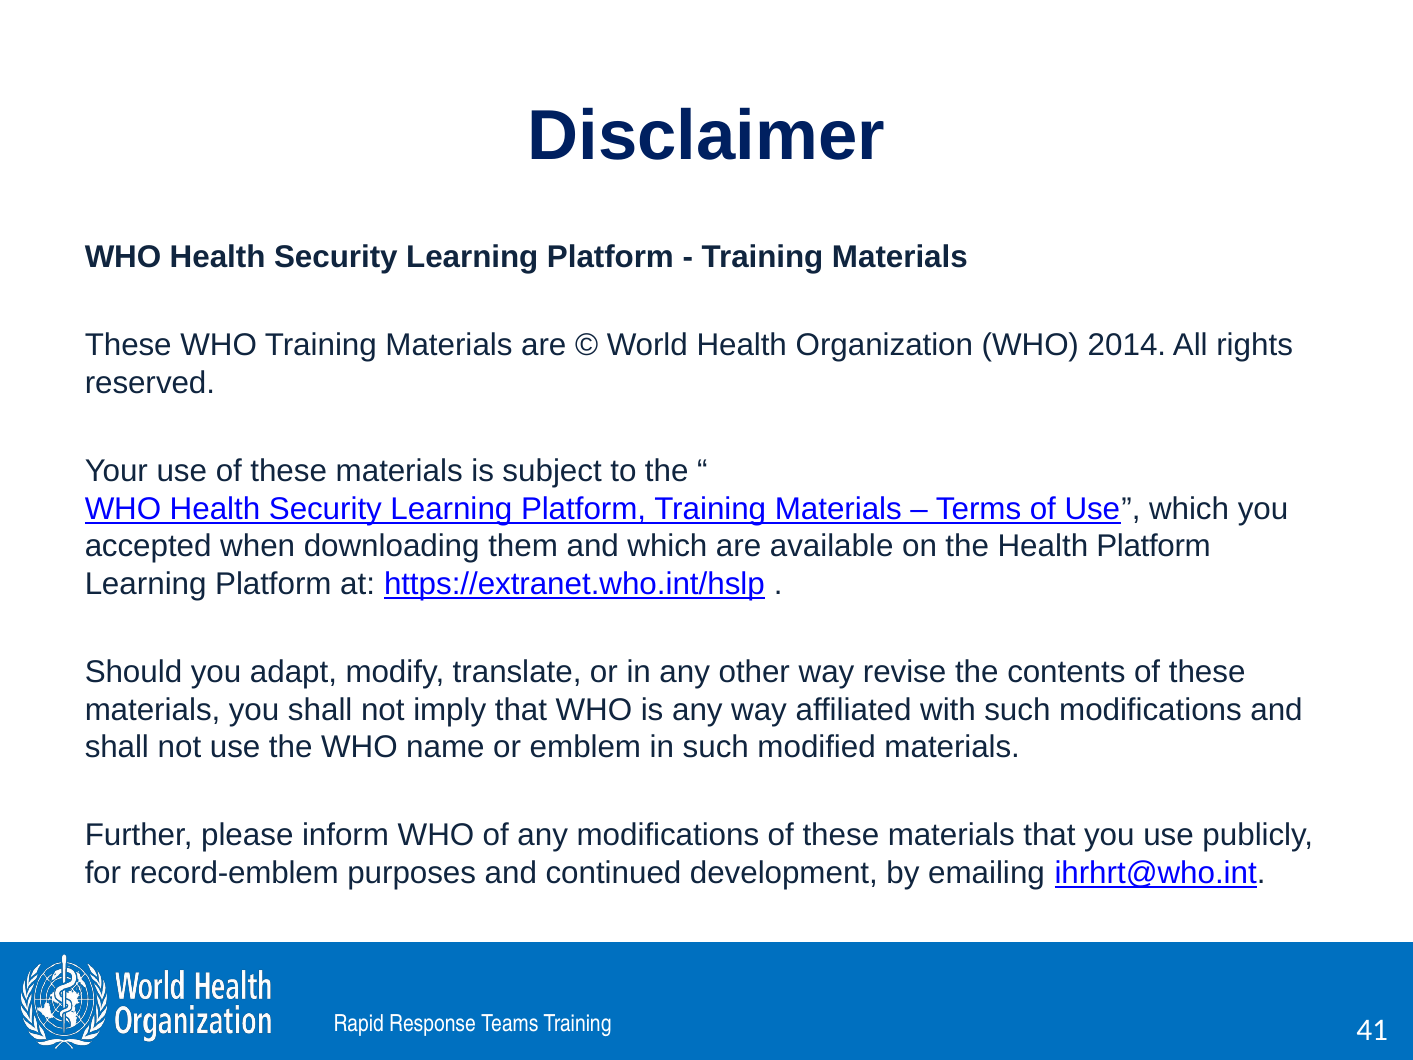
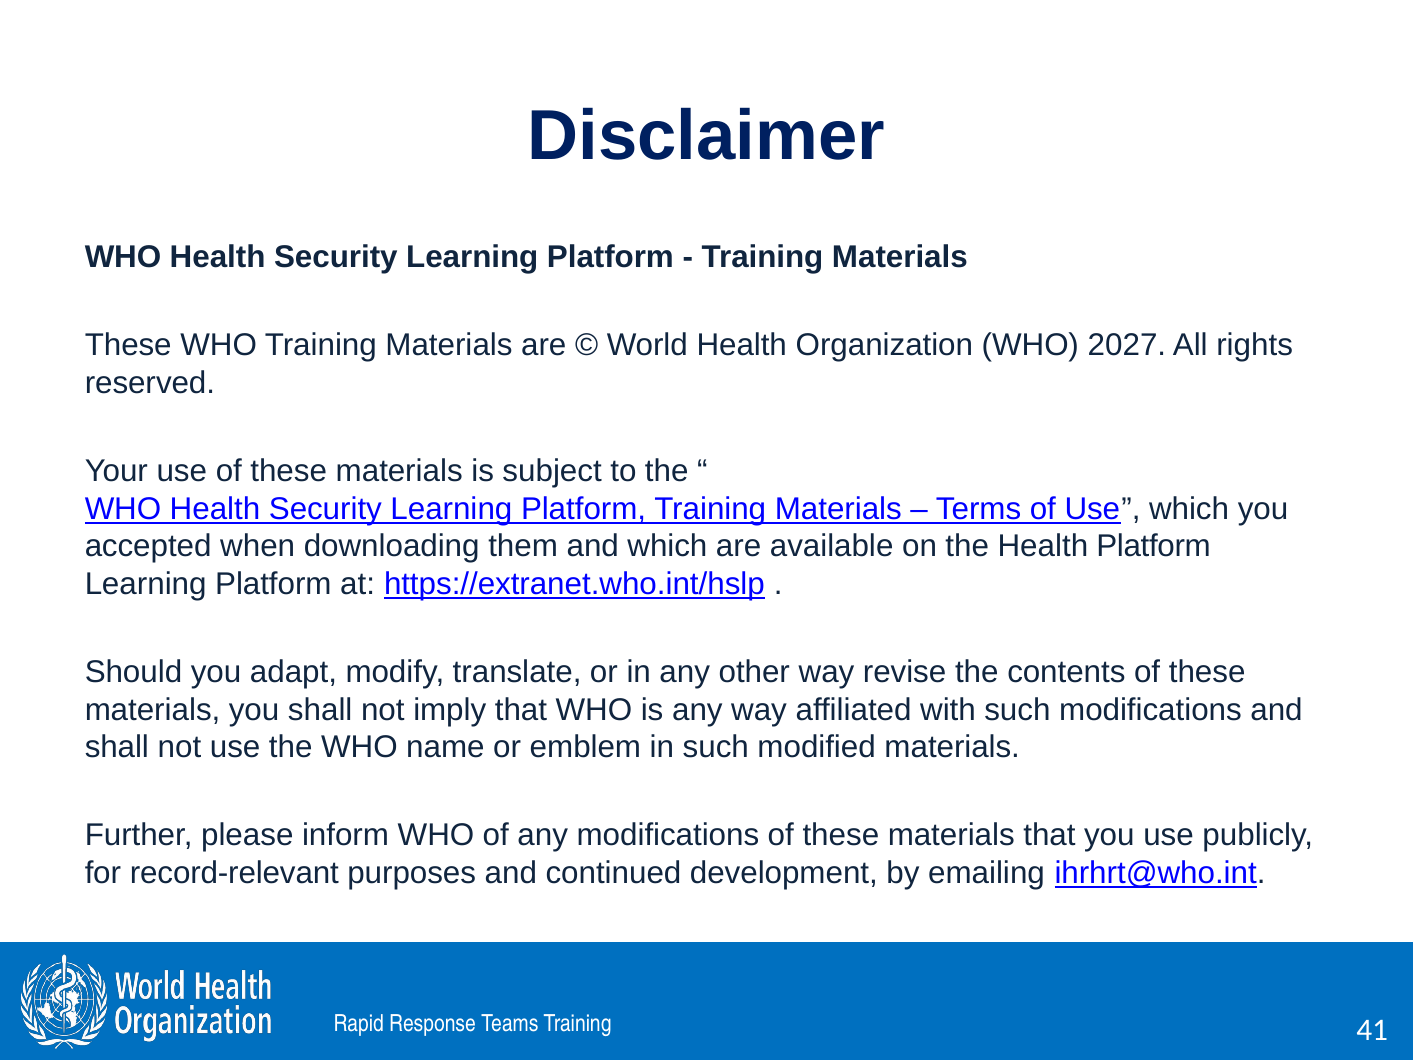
2014: 2014 -> 2027 (1127, 345)
record-emblem: record-emblem -> record-relevant (234, 873)
